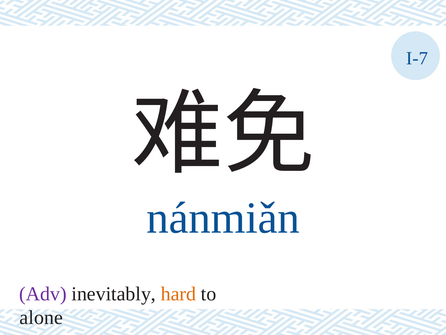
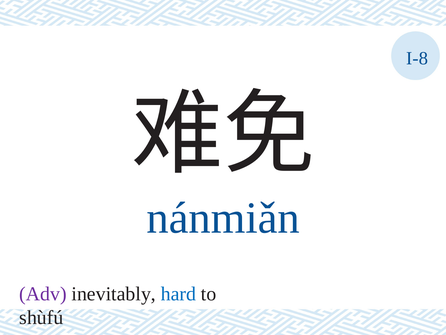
I-7: I-7 -> I-8 (417, 58)
hard colour: orange -> blue (178, 293)
alone: alone -> shùfú (41, 317)
